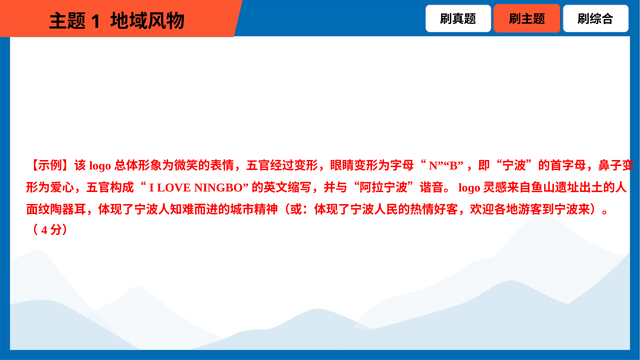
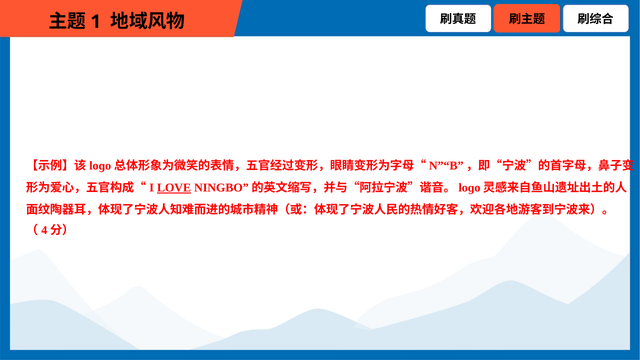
LOVE underline: none -> present (174, 188)
